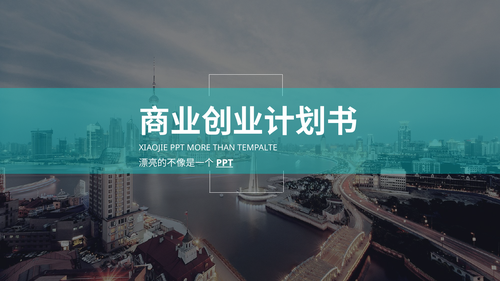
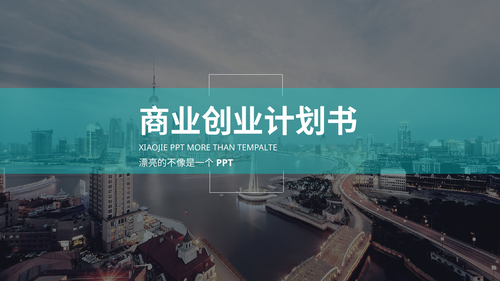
PPT underline: present -> none (225, 163)
